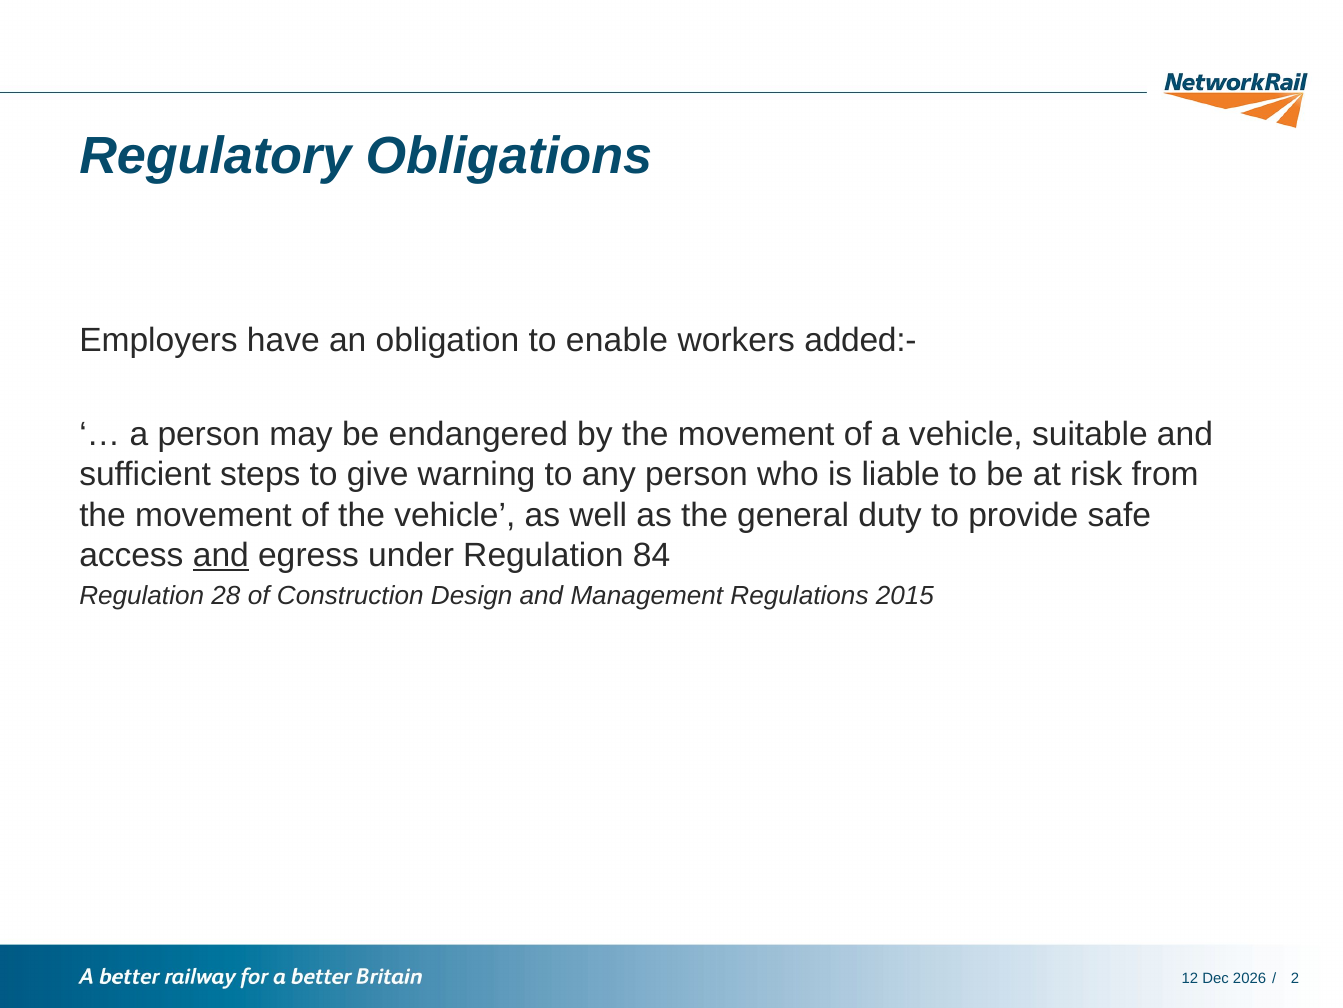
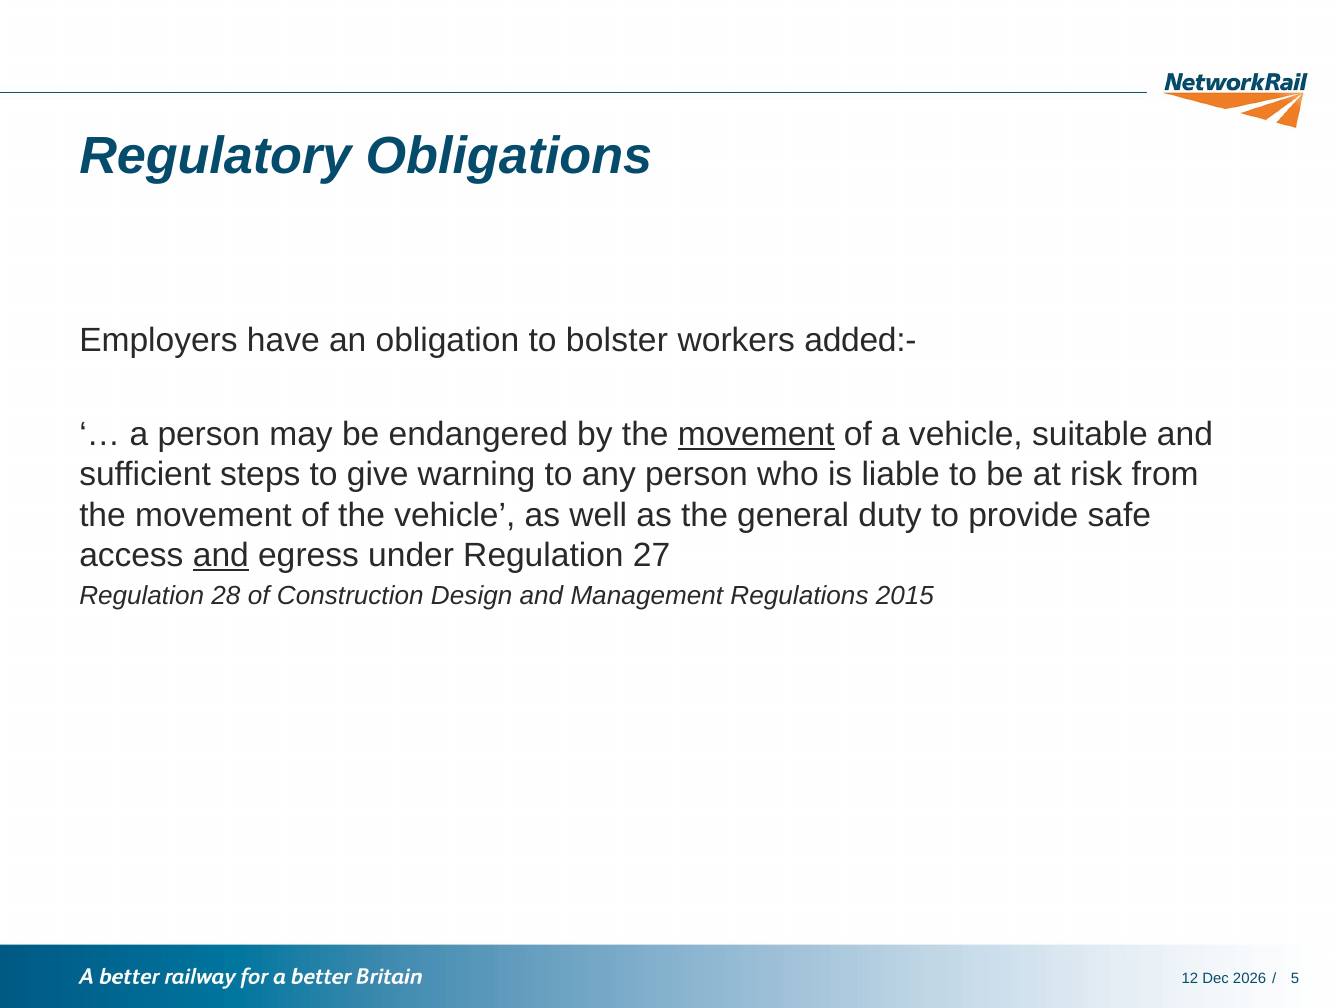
enable: enable -> bolster (617, 340)
movement underline: none -> present (756, 434)
84: 84 -> 27 (652, 555)
2: 2 -> 5 (1295, 978)
